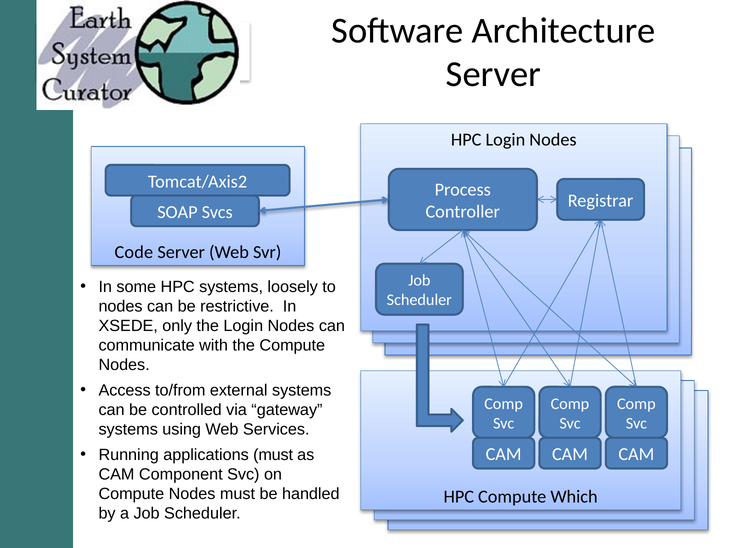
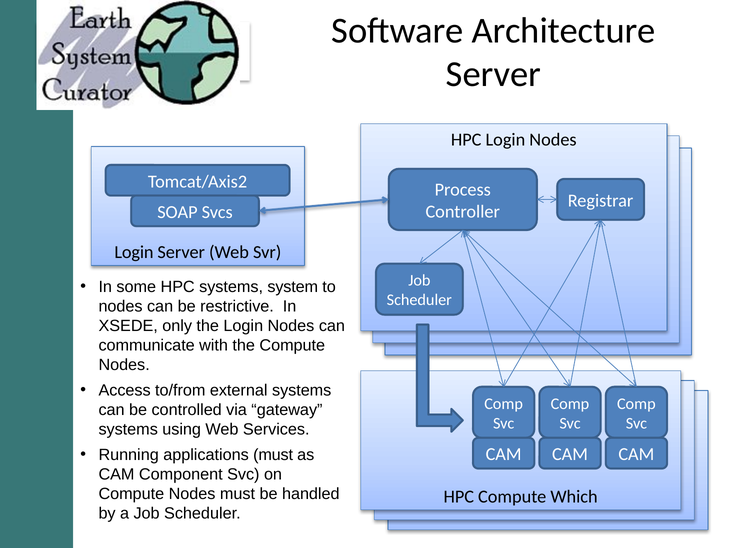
Code: Code -> Login (134, 252)
loosely: loosely -> system (293, 287)
